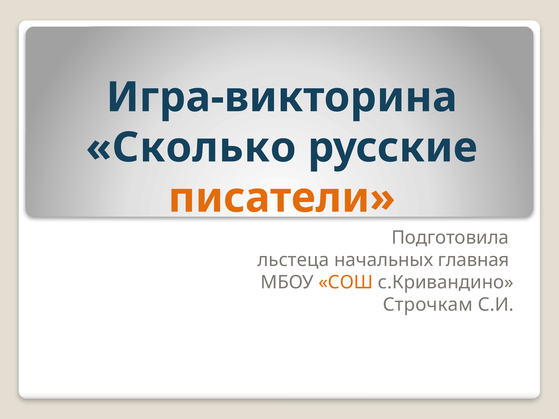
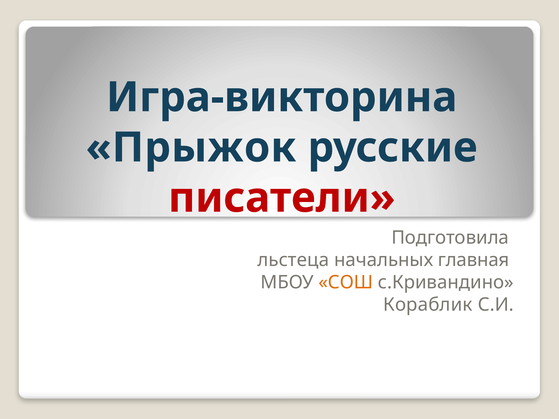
Сколько: Сколько -> Прыжок (191, 148)
писатели colour: orange -> red (282, 198)
Строчкам: Строчкам -> Кораблик (428, 305)
